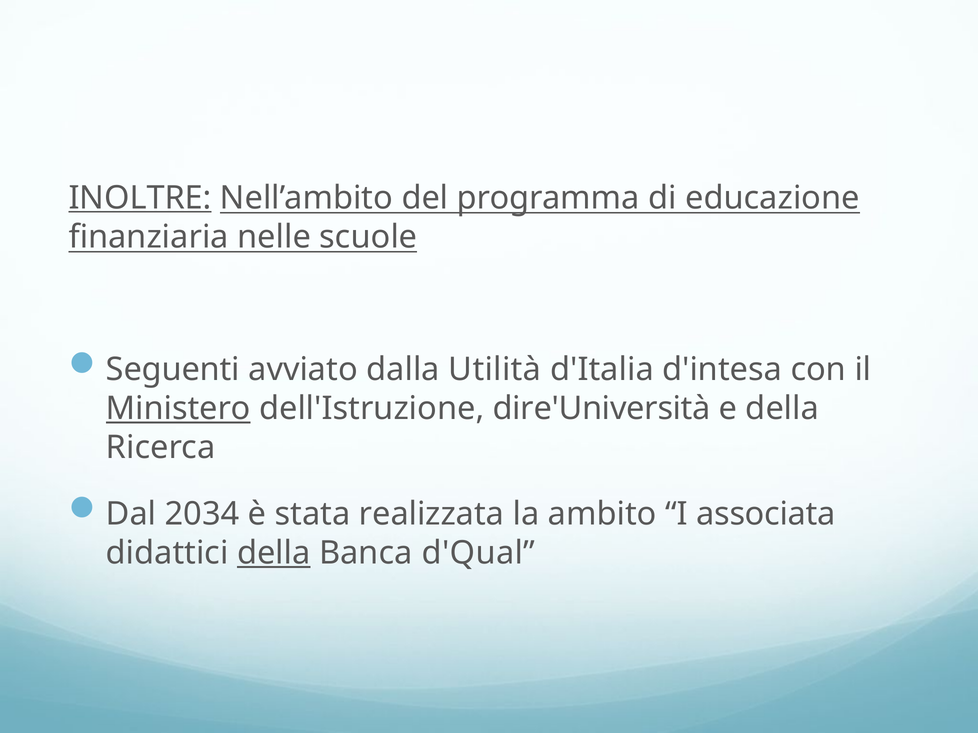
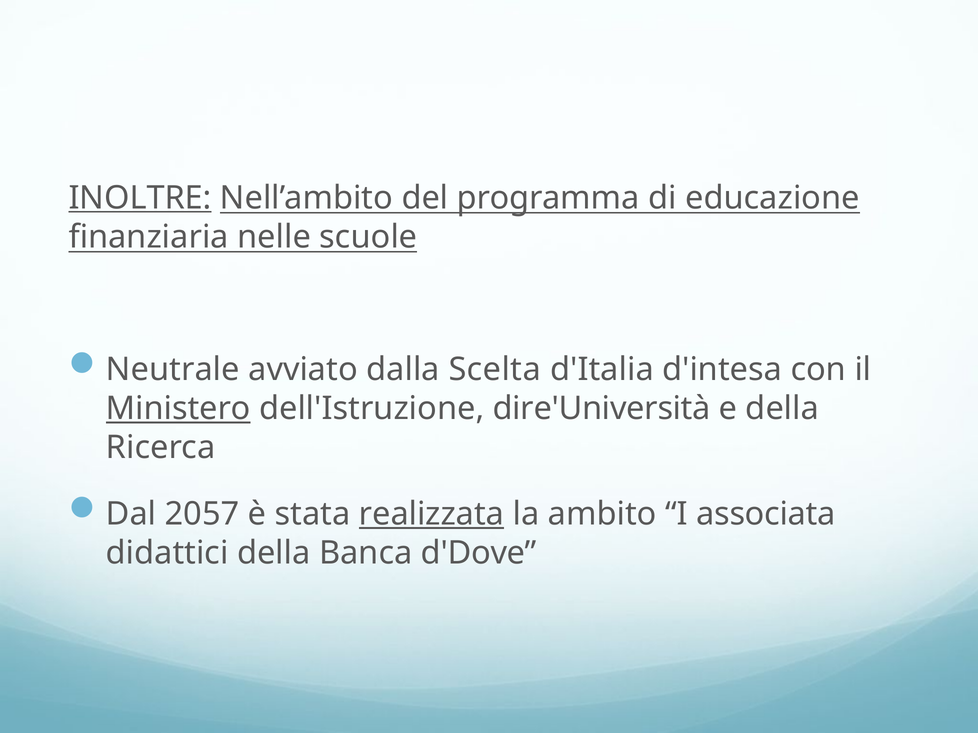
Seguenti: Seguenti -> Neutrale (173, 370)
Utilità: Utilità -> Scelta (495, 370)
2034: 2034 -> 2057 (202, 514)
realizzata underline: none -> present (432, 514)
della underline: present -> none (274, 553)
d'Qual: d'Qual -> d'Dove (479, 553)
